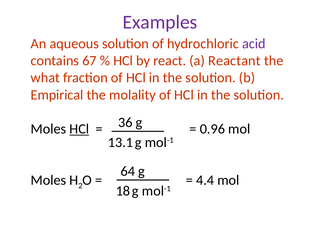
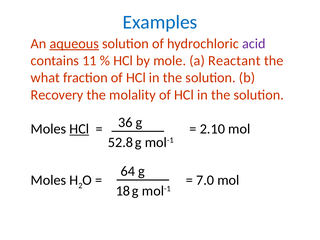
Examples colour: purple -> blue (160, 22)
aqueous underline: none -> present (74, 44)
67: 67 -> 11 (89, 61)
react: react -> mole (170, 61)
Empirical: Empirical -> Recovery (57, 95)
0.96: 0.96 -> 2.10 (212, 129)
13.1: 13.1 -> 52.8 (120, 142)
4.4: 4.4 -> 7.0 (205, 180)
